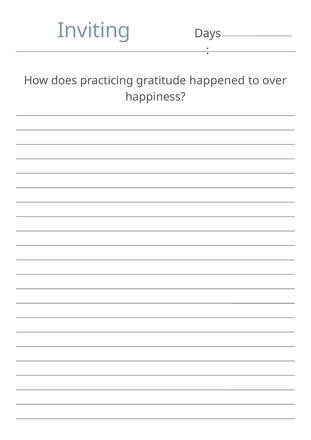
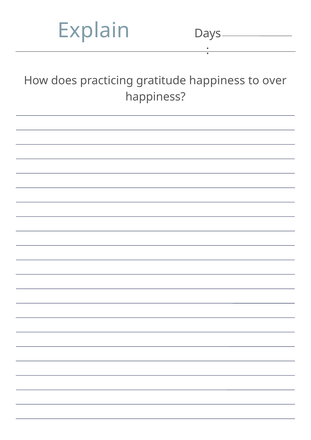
Inviting: Inviting -> Explain (94, 31)
gratitude happened: happened -> happiness (217, 81)
